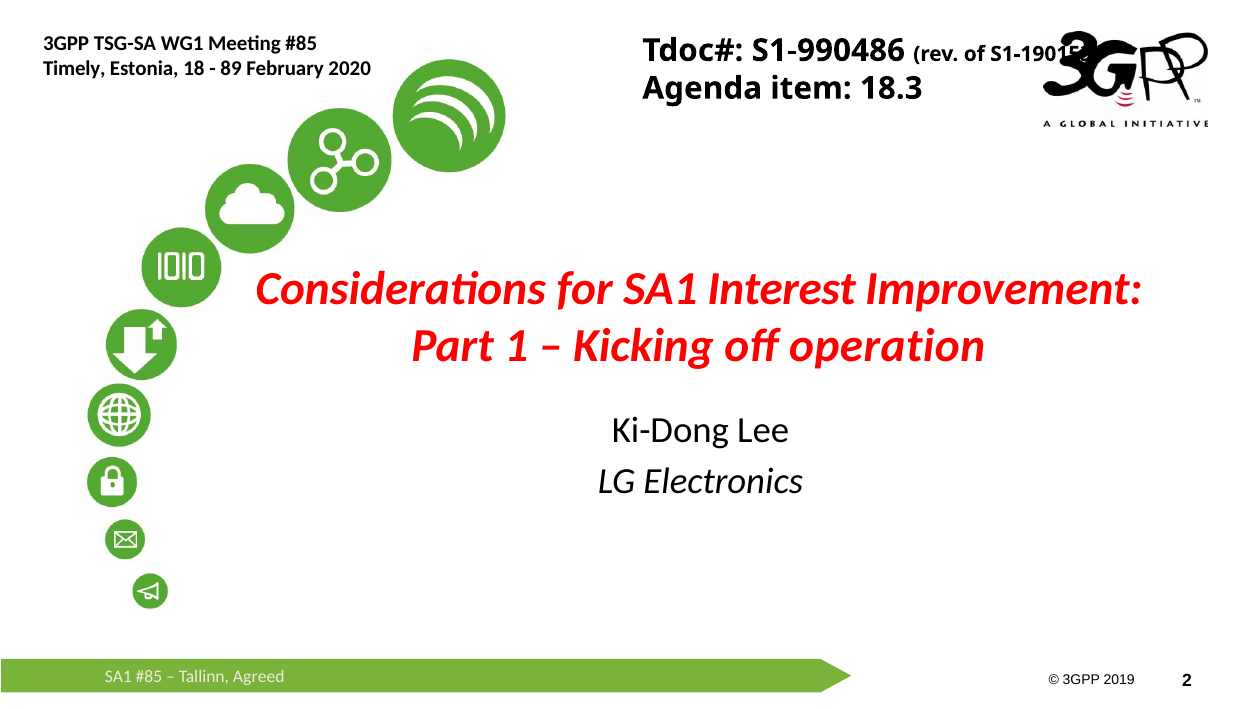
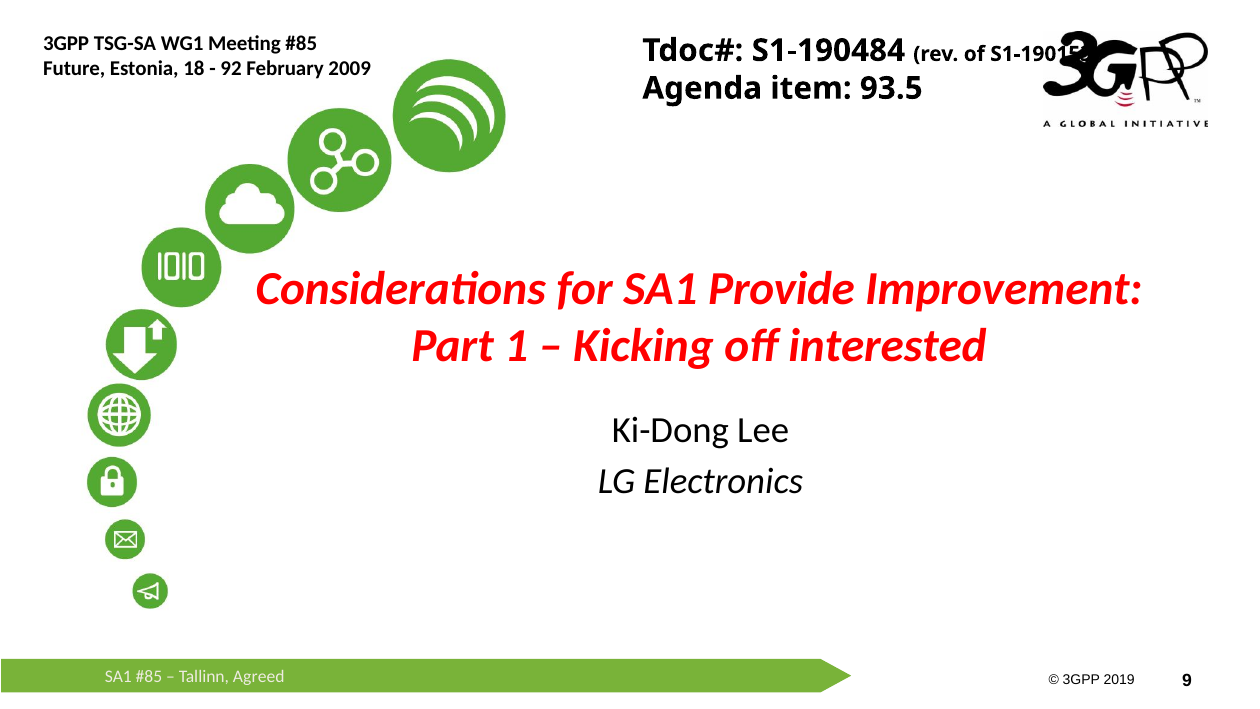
Timely: Timely -> Future (74, 69)
89: 89 -> 92 (231, 69)
2020: 2020 -> 2009 (350, 69)
S1-990486: S1-990486 -> S1-190484 (828, 51)
18.3: 18.3 -> 93.5 (891, 88)
Interest: Interest -> Provide (782, 289)
operation: operation -> interested (888, 345)
2: 2 -> 9 (1187, 680)
